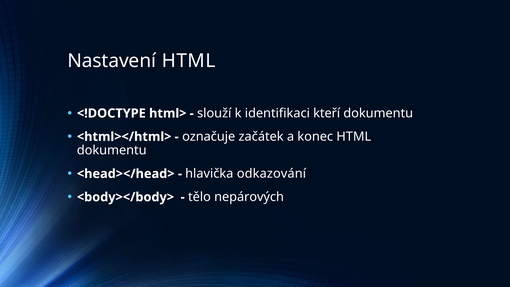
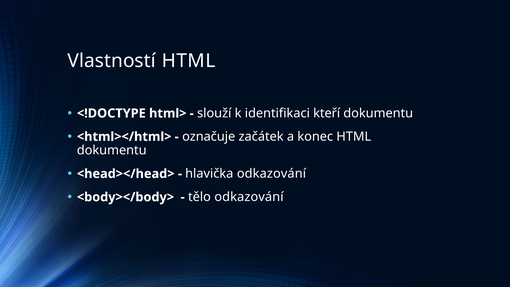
Nastavení: Nastavení -> Vlastností (112, 61)
tělo nepárových: nepárových -> odkazování (249, 197)
